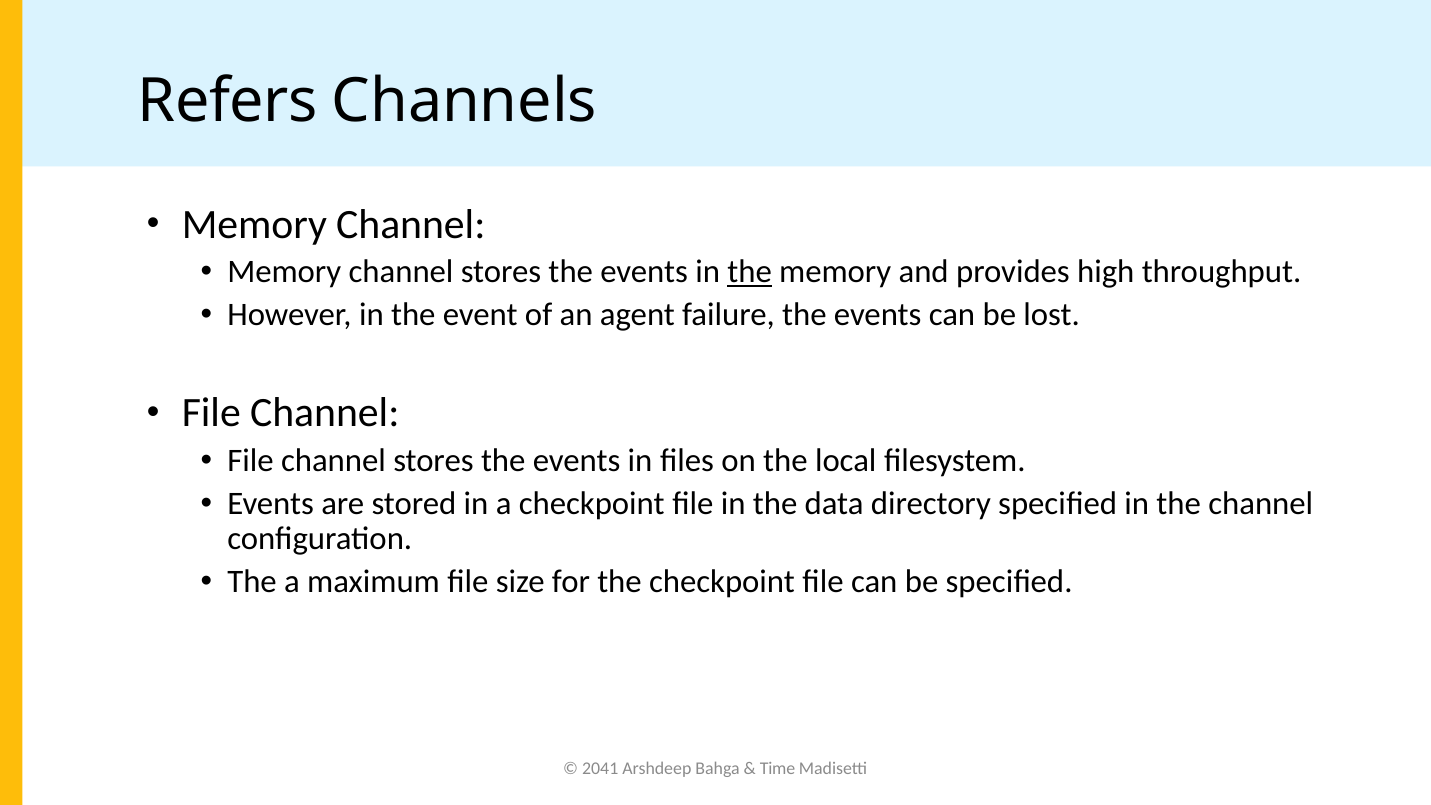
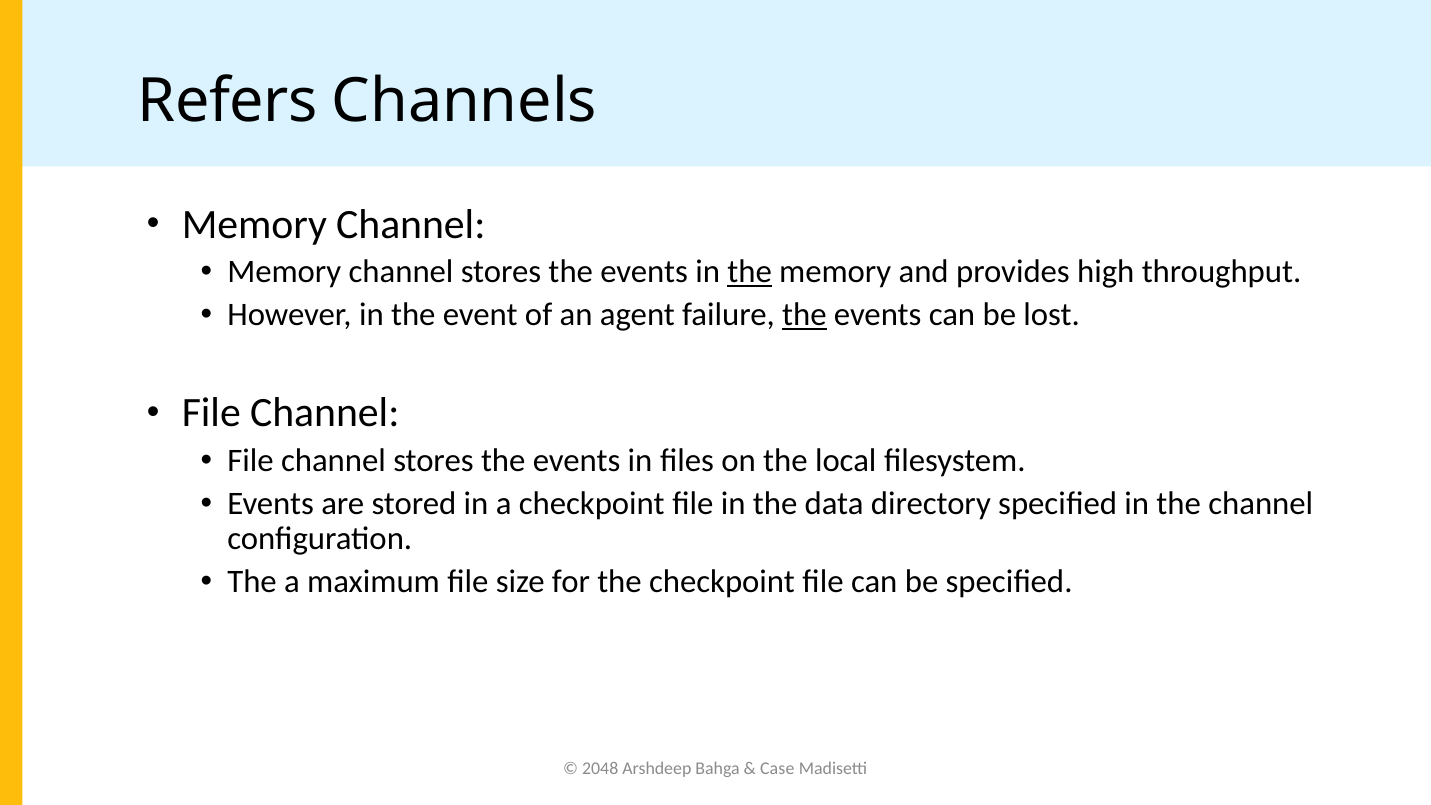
the underline: none -> present (804, 315)
2041: 2041 -> 2048 (600, 769)
Time: Time -> Case (777, 769)
